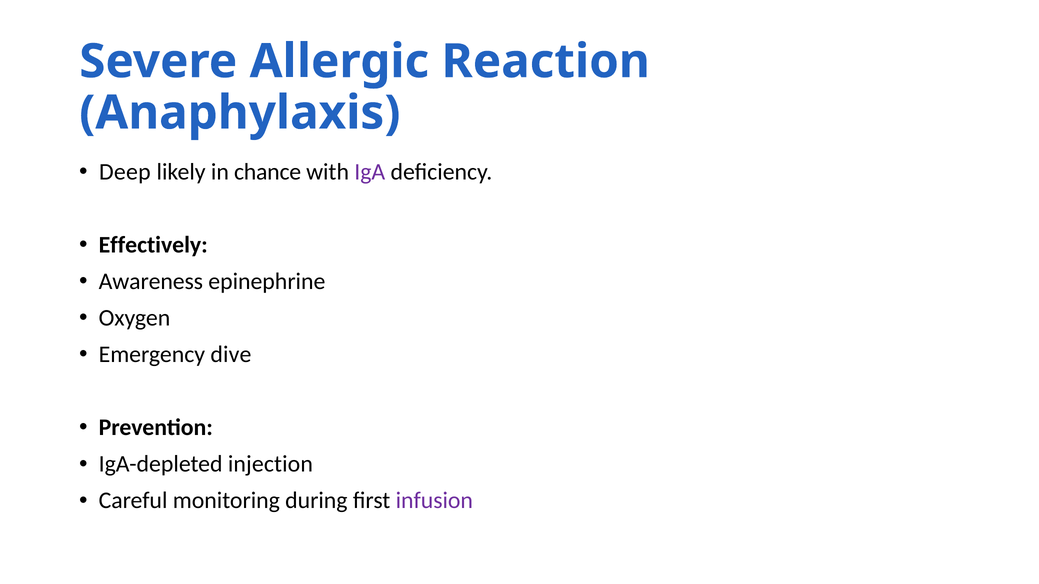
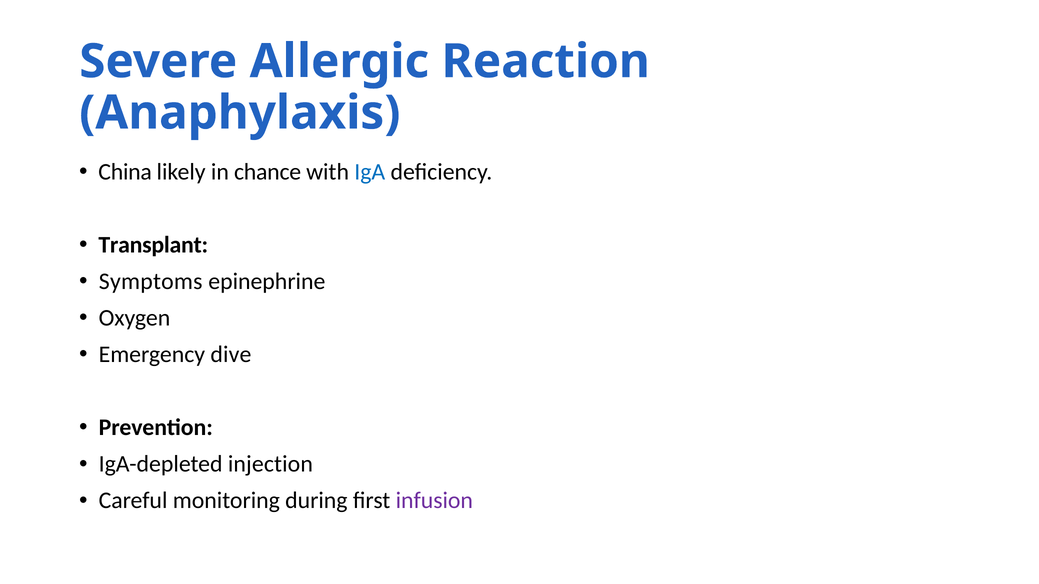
Deep: Deep -> China (125, 172)
IgA colour: purple -> blue (370, 172)
Effectively: Effectively -> Transplant (153, 245)
Awareness: Awareness -> Symptoms (151, 282)
